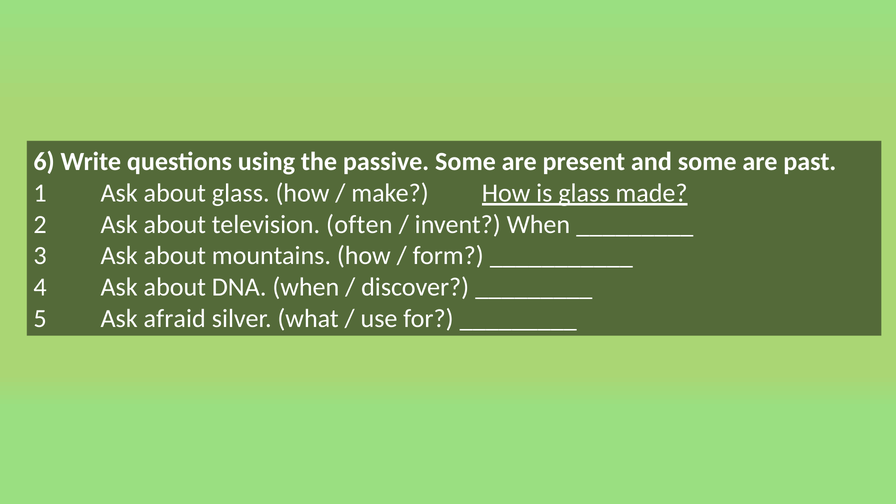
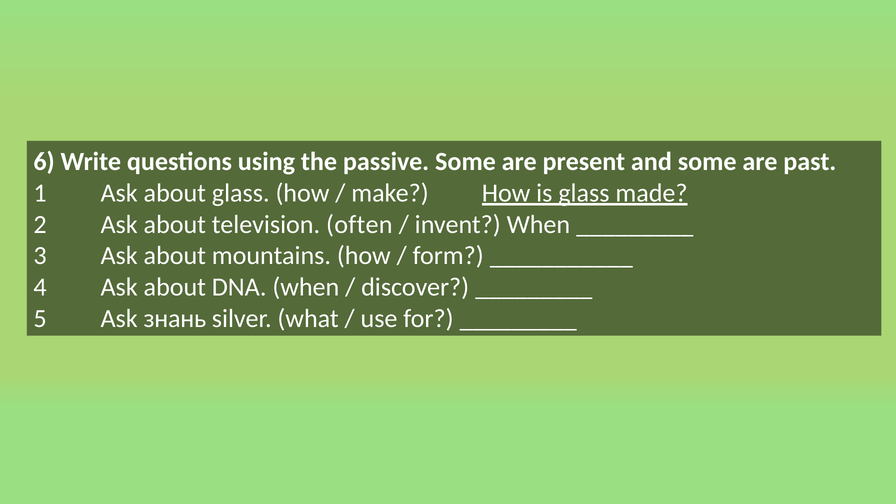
afraid: afraid -> знань (175, 319)
